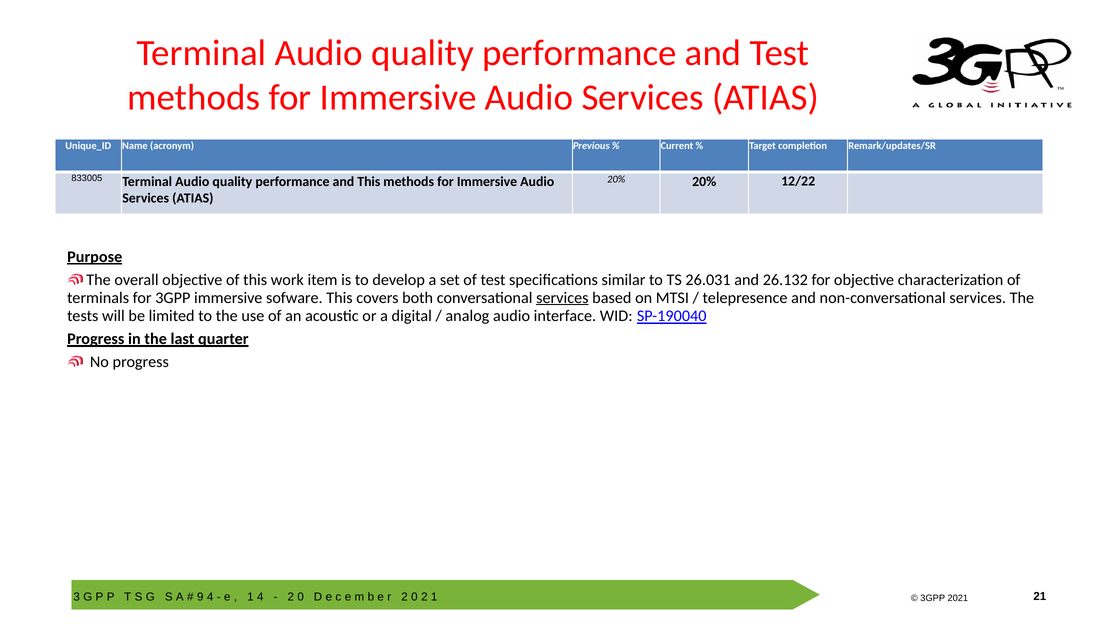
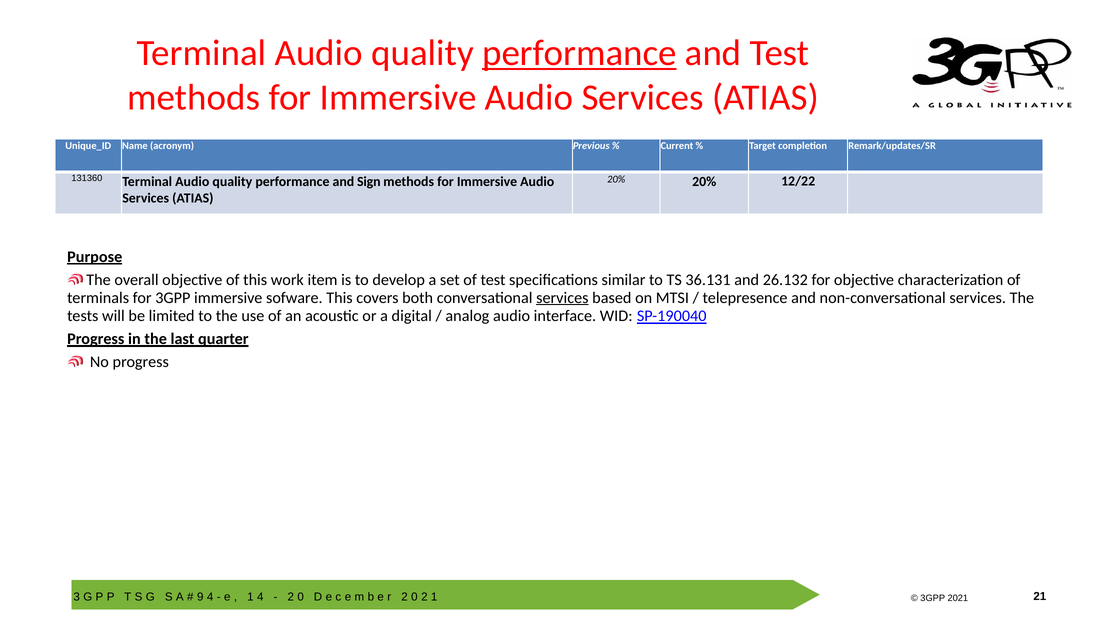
performance underline: none -> present (579, 53)
833005: 833005 -> 131360 (87, 178)
and This: This -> Sign (369, 181)
26.031: 26.031 -> 36.131 (708, 280)
